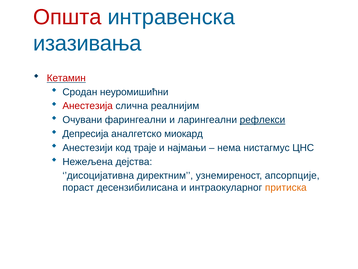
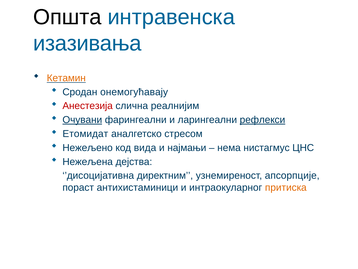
Општа colour: red -> black (67, 17)
Кетамин colour: red -> orange (66, 78)
неуромишићни: неуромишићни -> онемогућавају (134, 92)
Очувани underline: none -> present (82, 120)
Депресија: Депресија -> Етомидат (85, 134)
миокард: миокард -> стресом (183, 134)
Анестезији: Анестезији -> Нежељено (88, 148)
траје: траје -> вида (145, 148)
десензибилисана: десензибилисана -> антихистаминици (137, 187)
